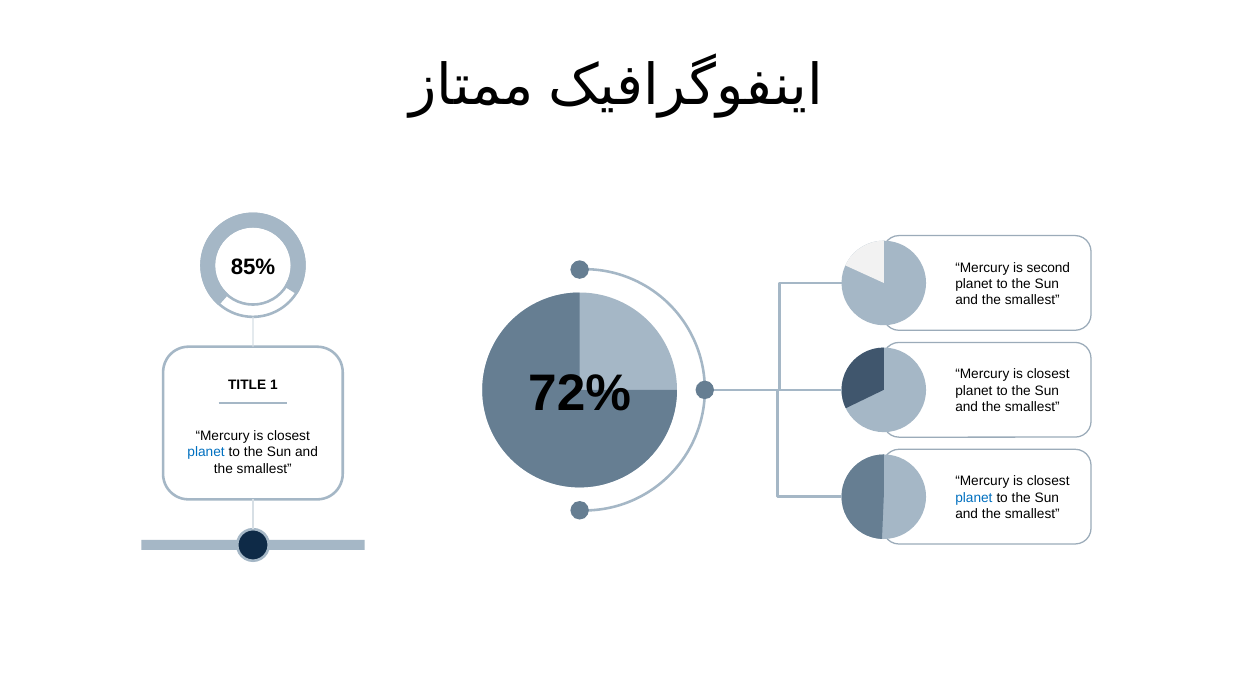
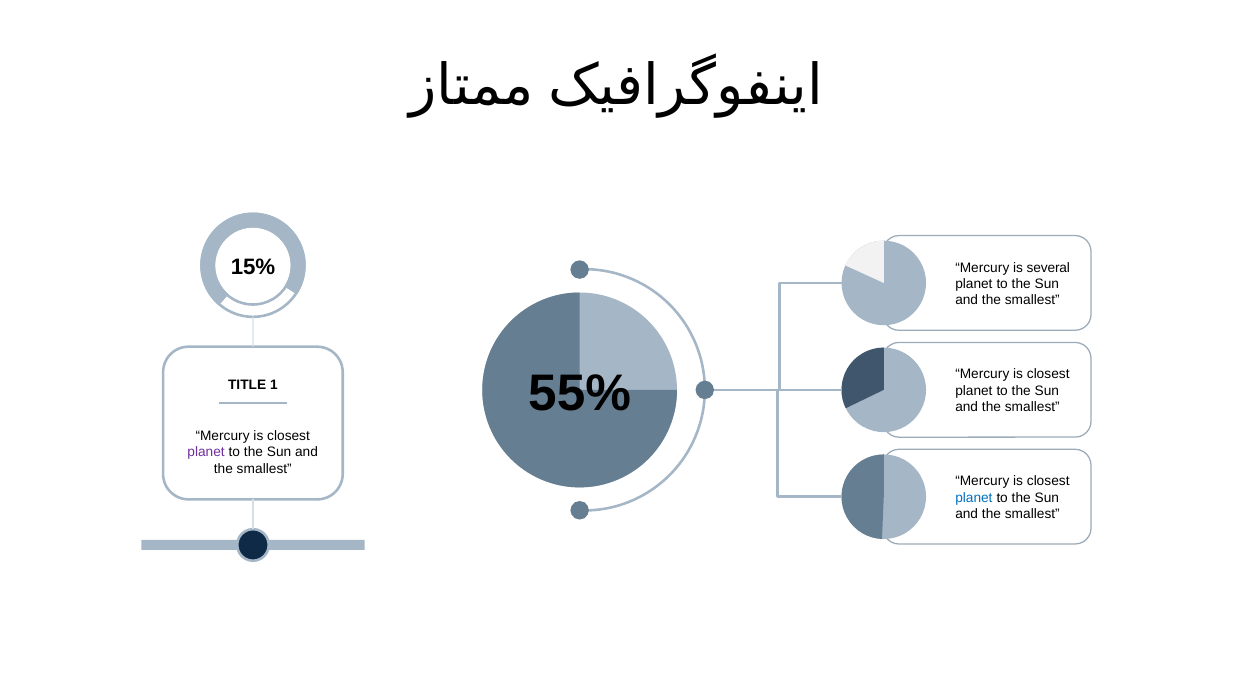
85%: 85% -> 15% (253, 267)
second: second -> several (1048, 267)
72%: 72% -> 55% (580, 393)
planet colour: blue -> purple (206, 452)
